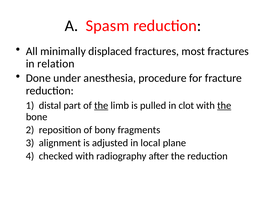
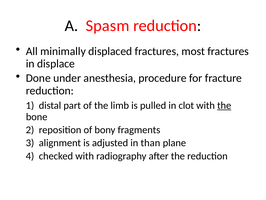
relation: relation -> displace (56, 64)
the underline: present -> none (101, 105)
local: local -> than (150, 143)
